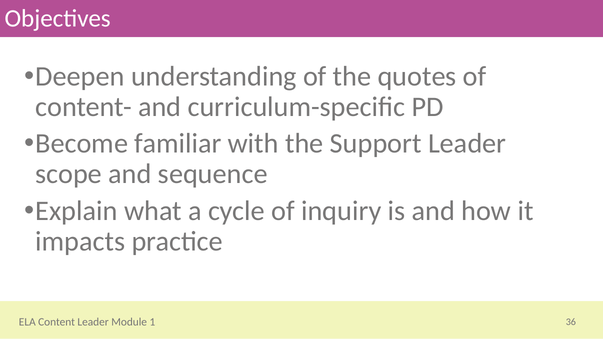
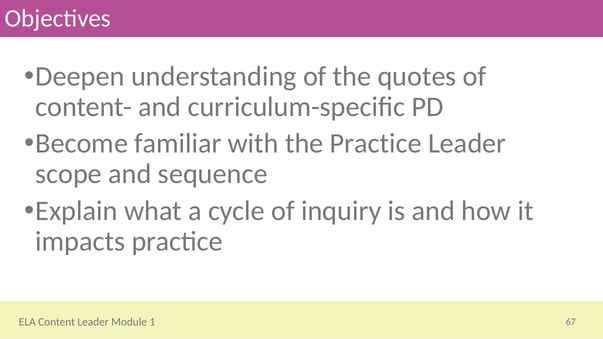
the Support: Support -> Practice (376, 144)
36: 36 -> 67 (571, 322)
